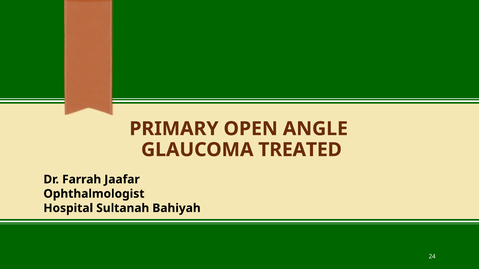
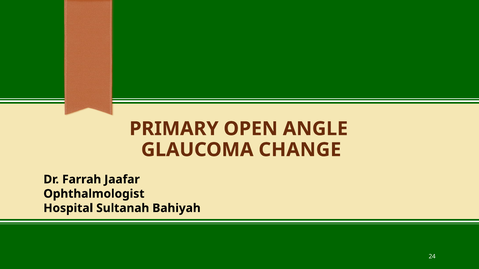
TREATED: TREATED -> CHANGE (300, 150)
